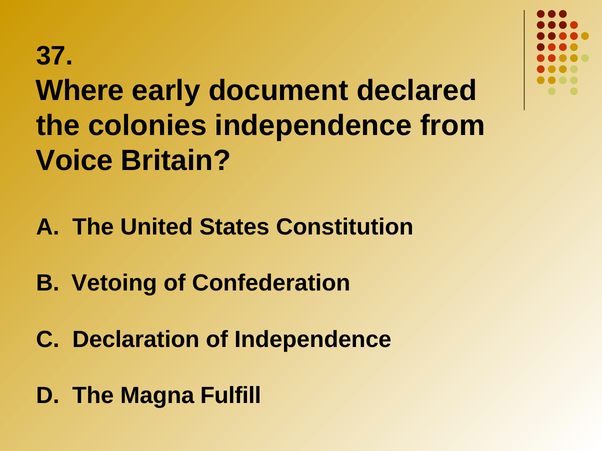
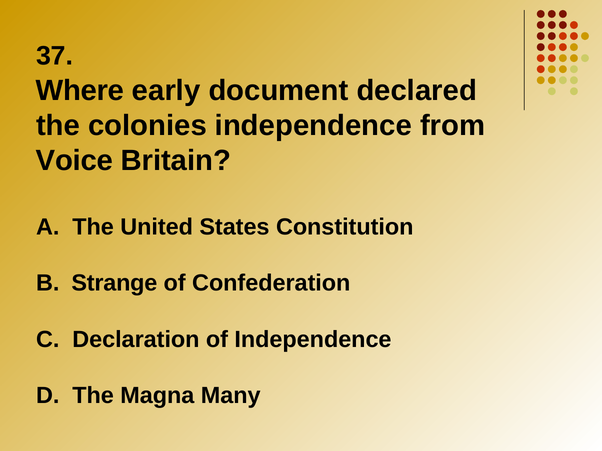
Vetoing: Vetoing -> Strange (114, 284)
Fulfill: Fulfill -> Many (231, 396)
